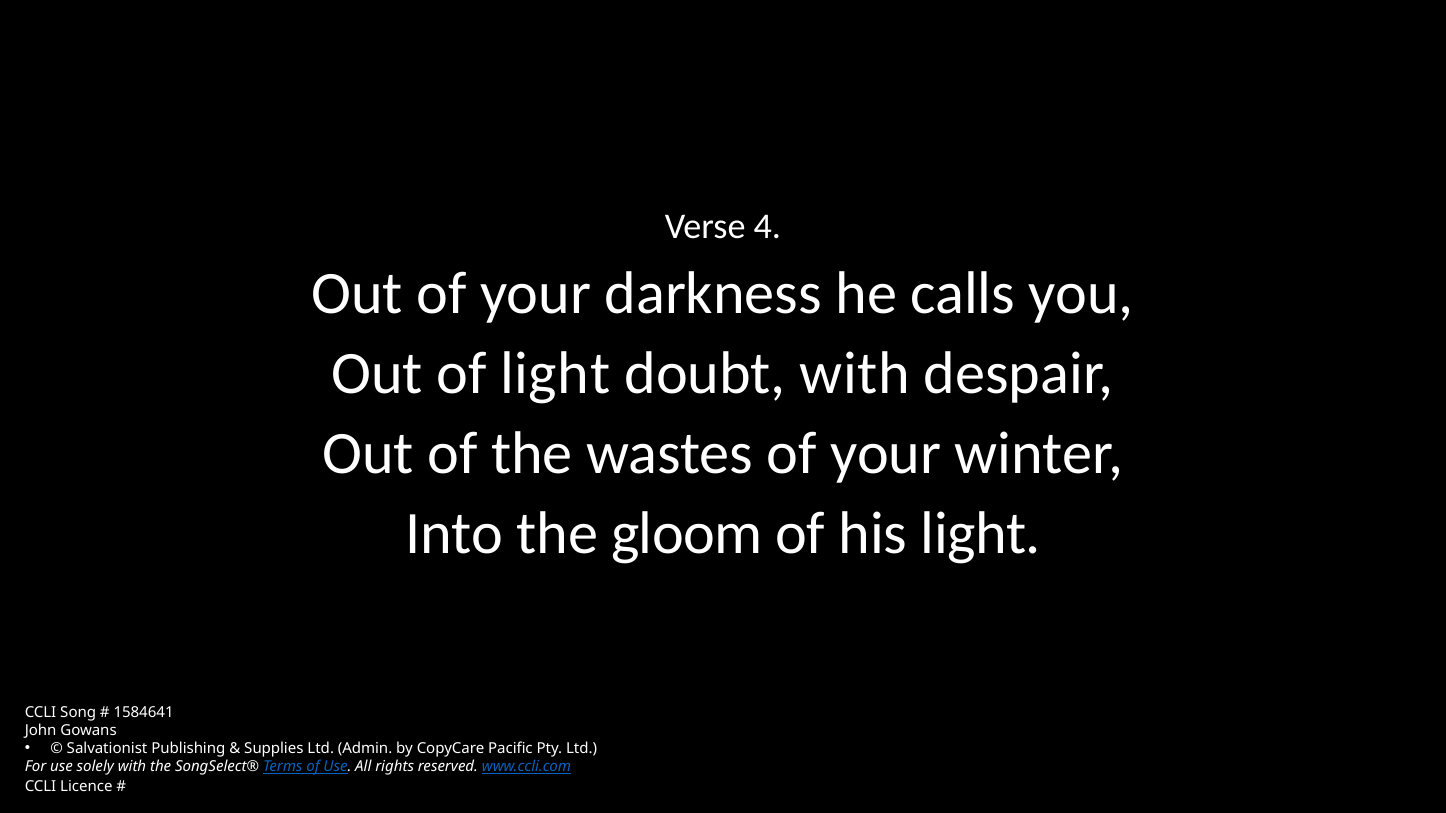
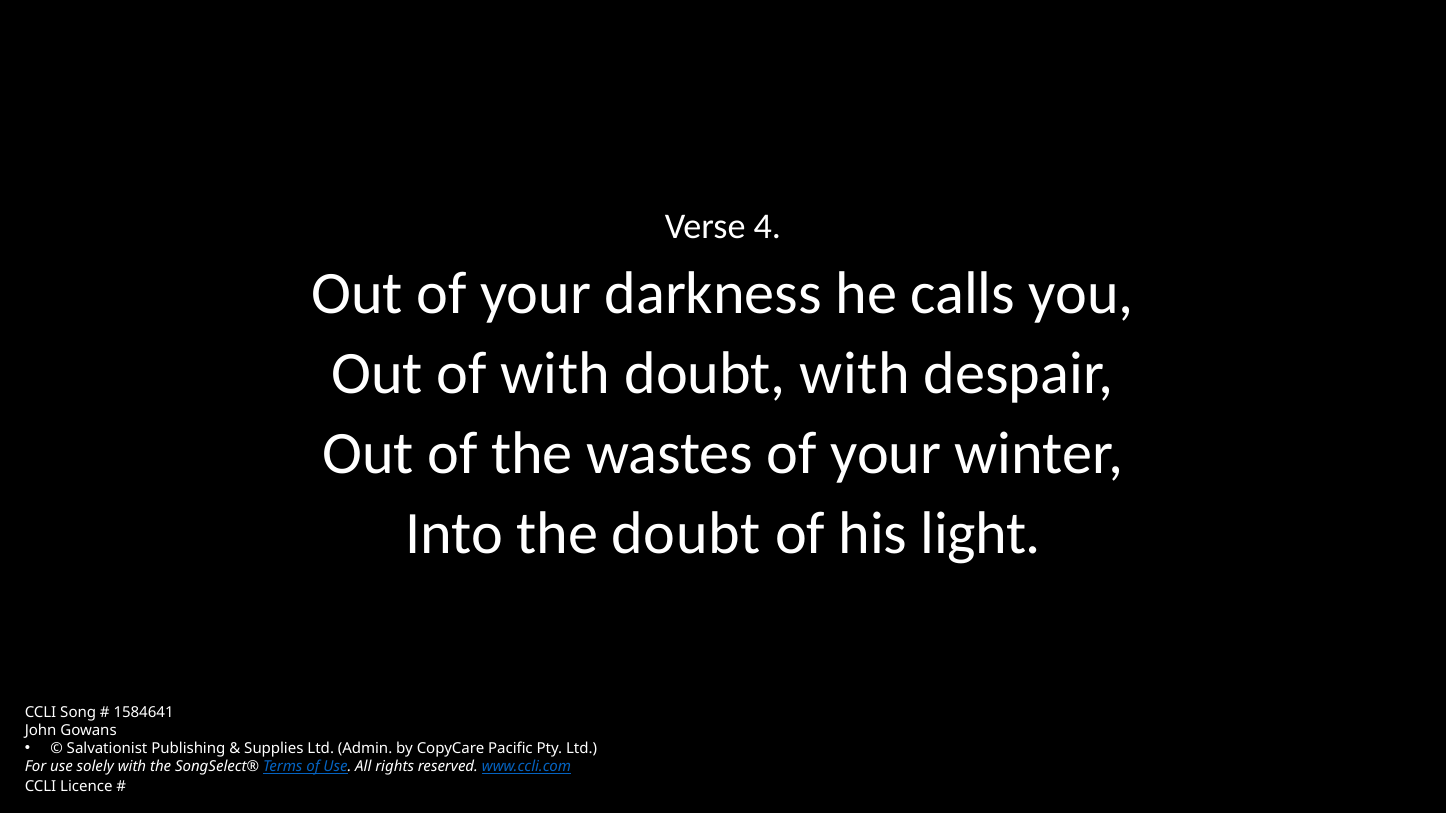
of light: light -> with (555, 373)
the gloom: gloom -> doubt (686, 534)
